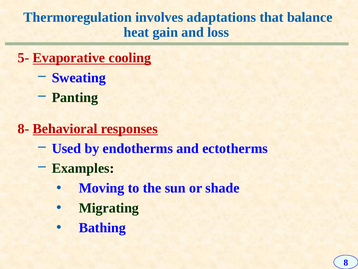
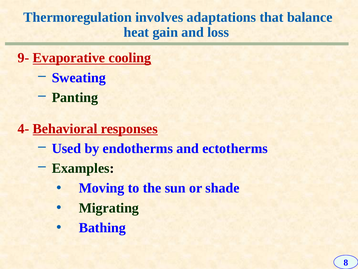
5-: 5- -> 9- (23, 58)
8-: 8- -> 4- (23, 128)
